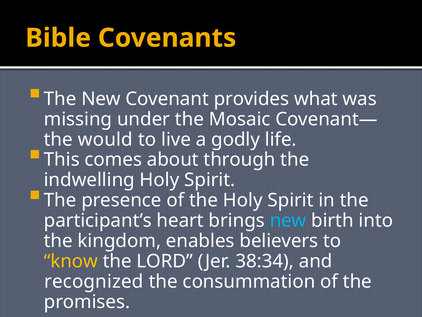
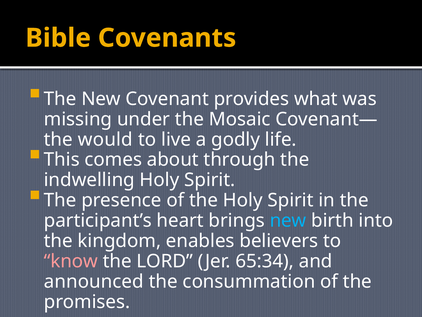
know colour: yellow -> pink (71, 261)
38:34: 38:34 -> 65:34 (265, 261)
recognized: recognized -> announced (94, 281)
